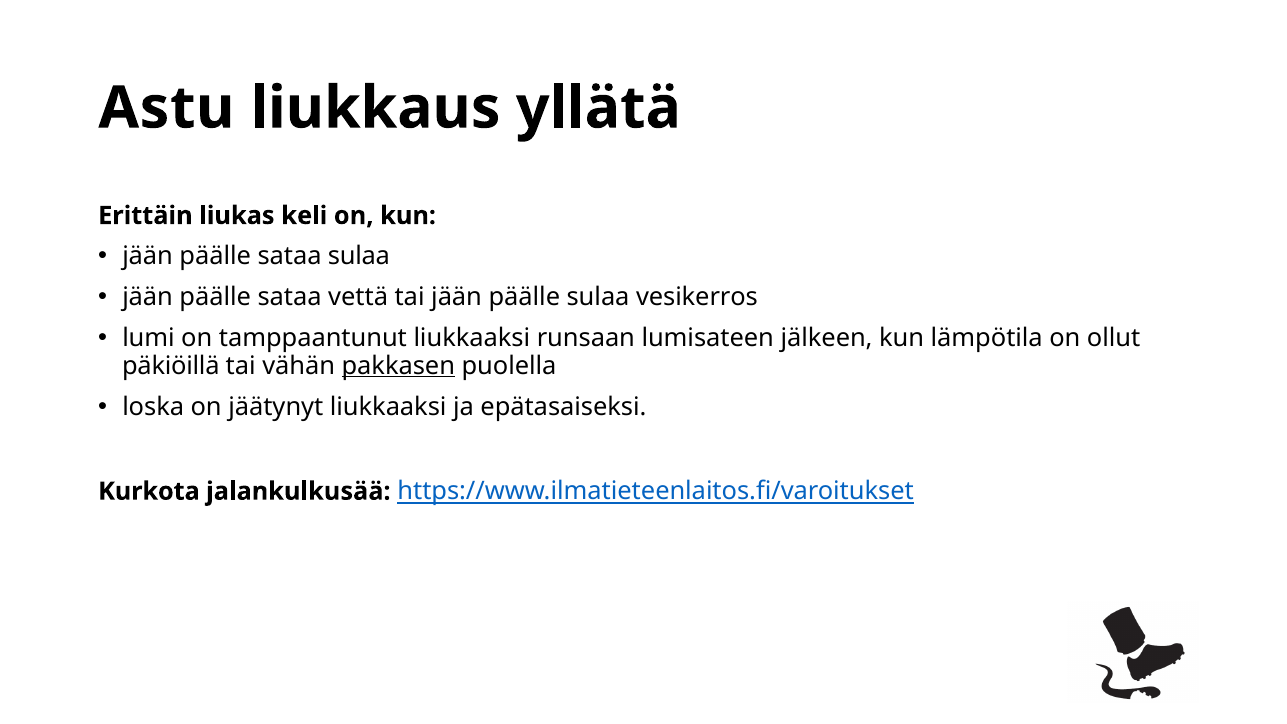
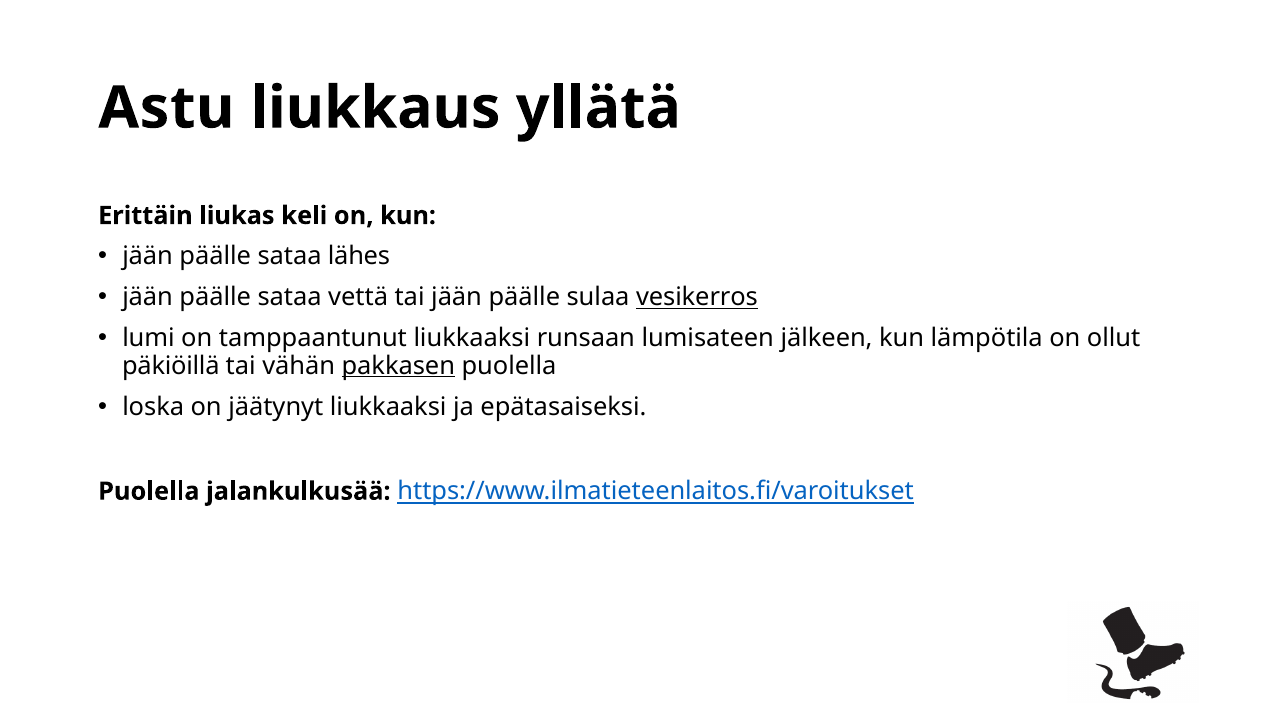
sataa sulaa: sulaa -> lähes (359, 256)
vesikerros underline: none -> present (697, 297)
Kurkota: Kurkota -> Puolella (149, 491)
